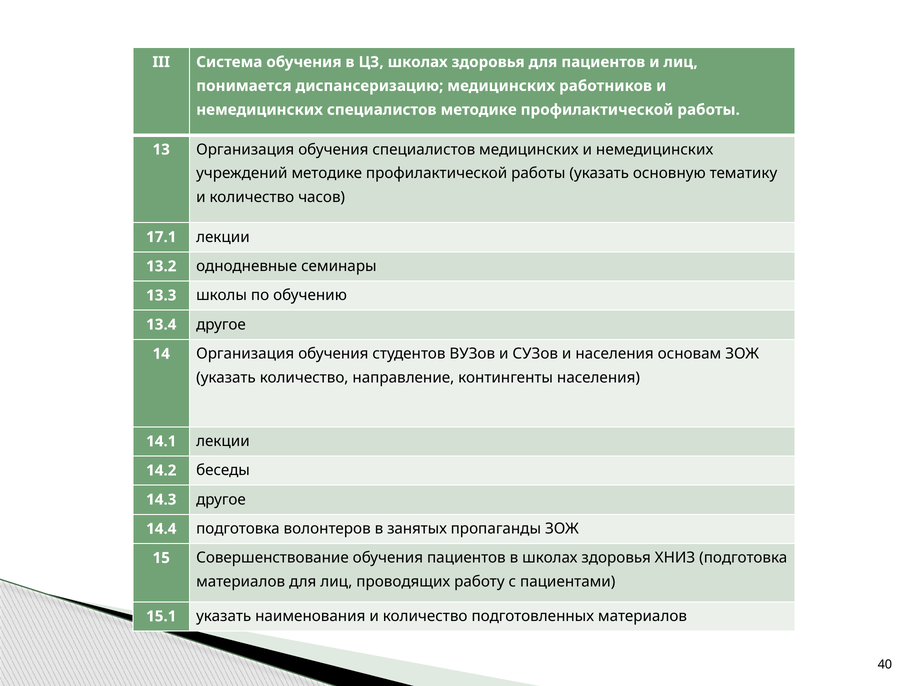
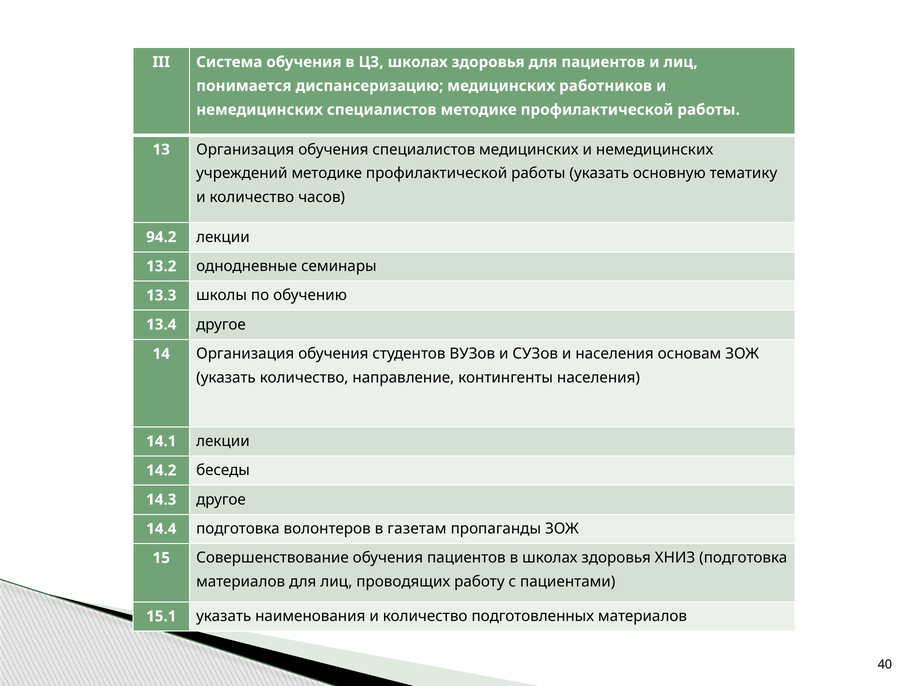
17.1: 17.1 -> 94.2 (161, 237)
занятых: занятых -> газетам (417, 528)
